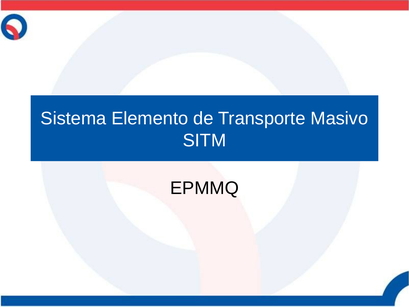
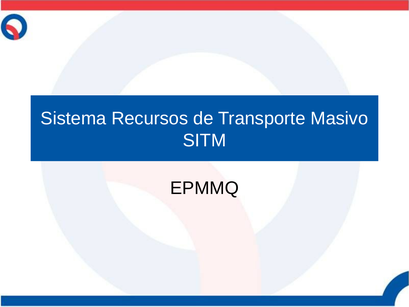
Elemento: Elemento -> Recursos (150, 119)
